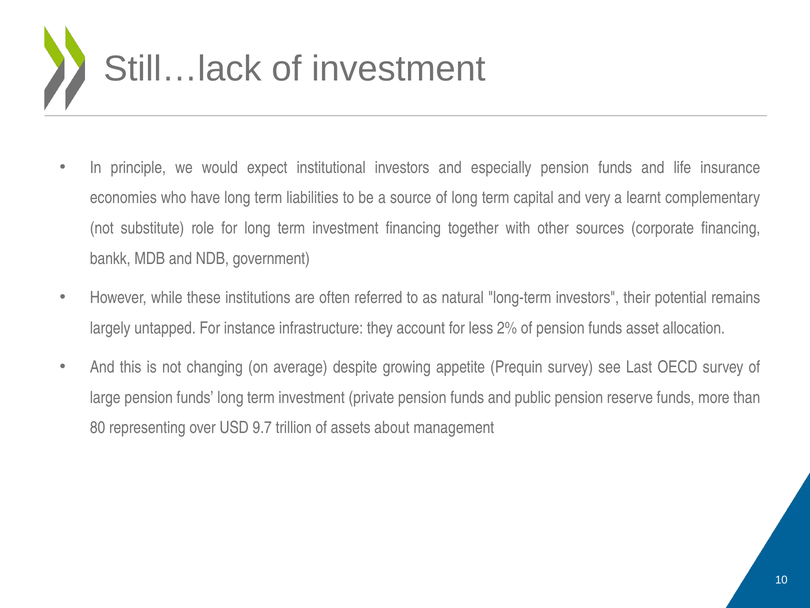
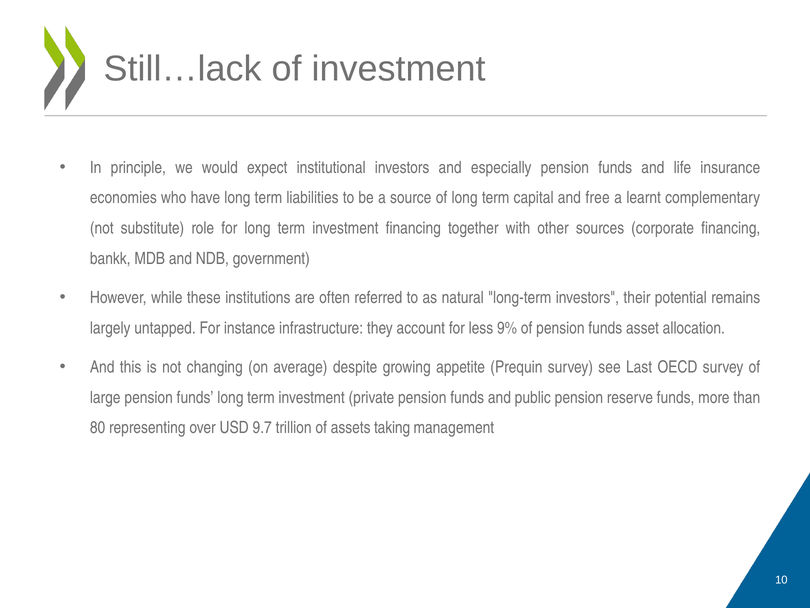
very: very -> free (598, 198)
2%: 2% -> 9% (507, 328)
about: about -> taking (392, 427)
